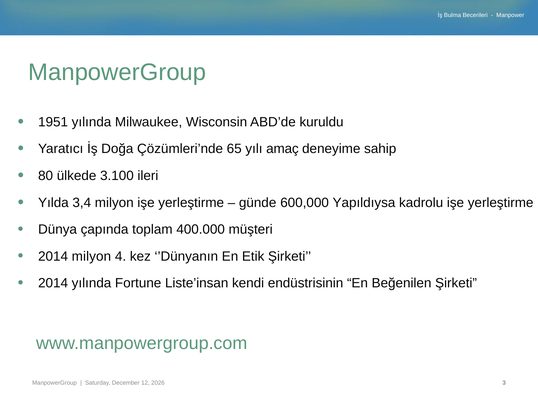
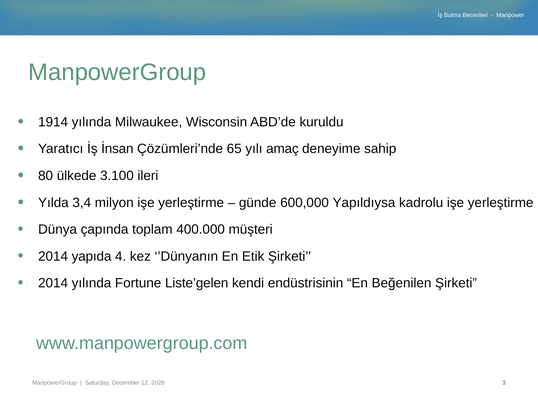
1951: 1951 -> 1914 (53, 122)
Doğa: Doğa -> İnsan (117, 149)
2014 milyon: milyon -> yapıda (92, 257)
Liste’insan: Liste’insan -> Liste’gelen (197, 284)
